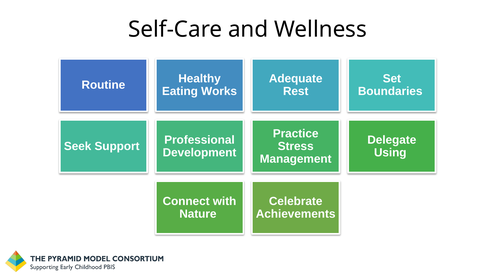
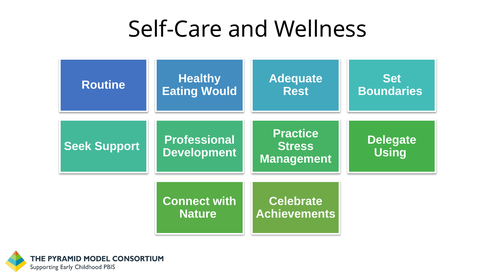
Works: Works -> Would (219, 91)
